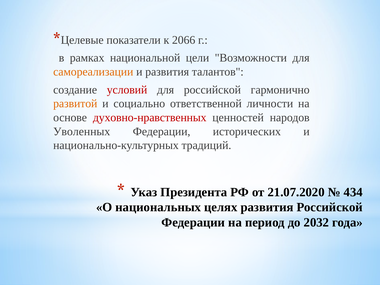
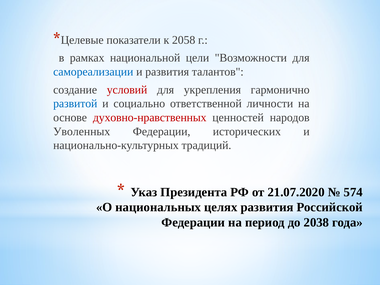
2066: 2066 -> 2058 (184, 40)
самореализации colour: orange -> blue (93, 72)
для российской: российской -> укрепления (212, 90)
развитой colour: orange -> blue (75, 104)
434: 434 -> 574 (353, 192)
2032: 2032 -> 2038 (316, 222)
